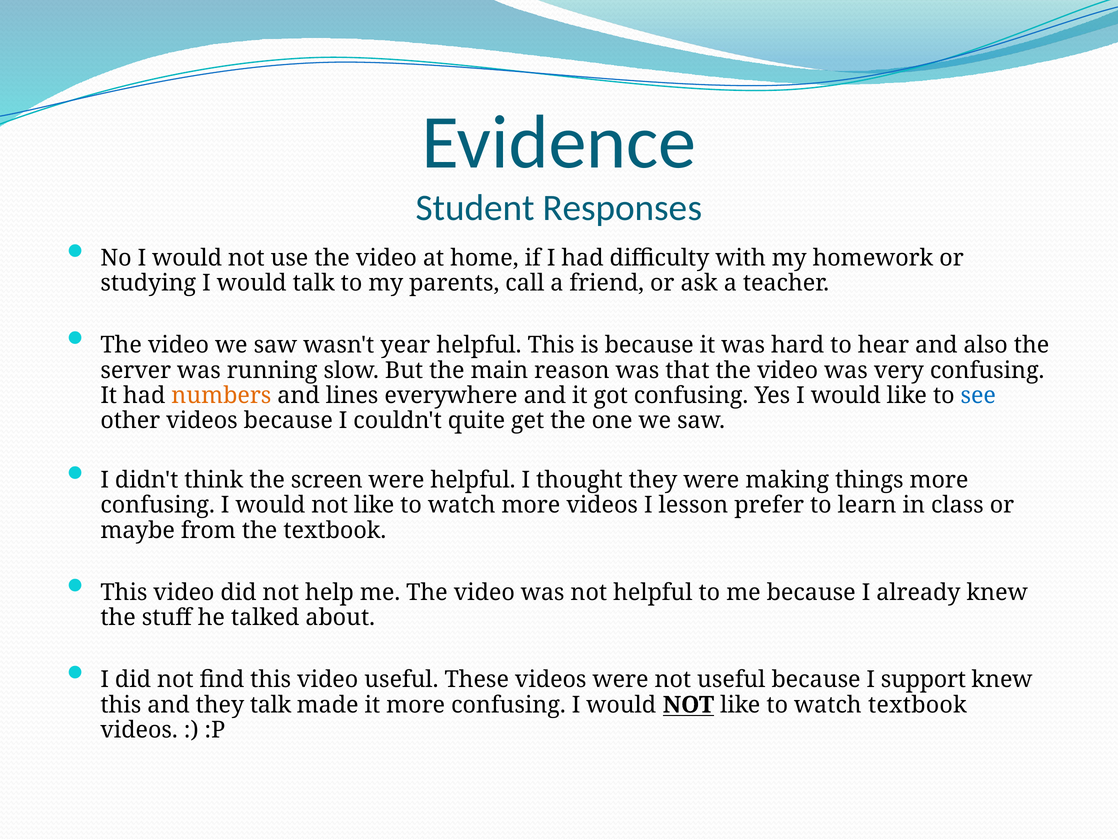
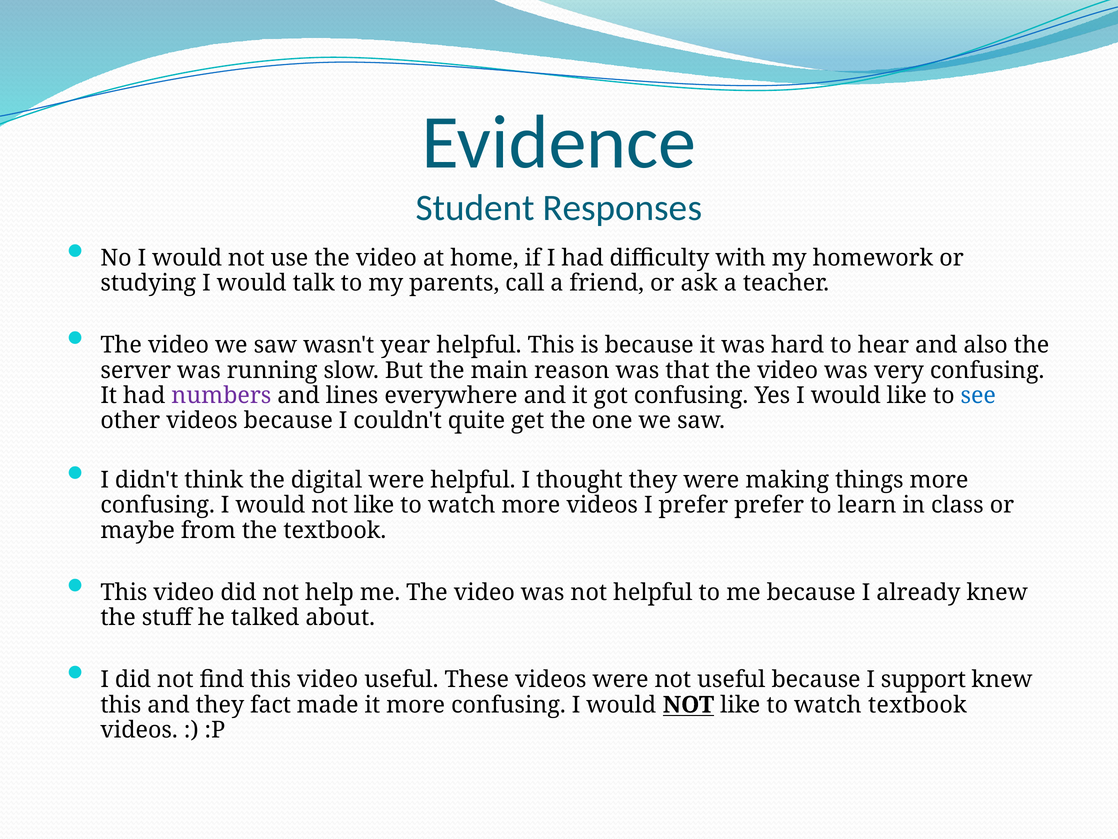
numbers colour: orange -> purple (221, 395)
screen: screen -> digital (327, 480)
I lesson: lesson -> prefer (693, 505)
they talk: talk -> fact (271, 704)
